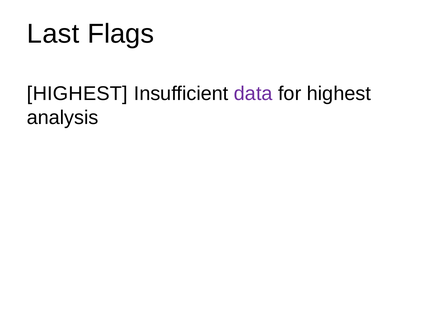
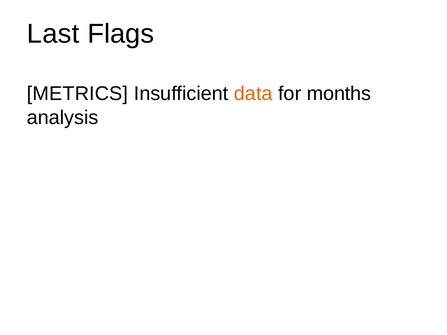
HIGHEST: HIGHEST -> METRICS (77, 94)
data colour: purple -> orange (253, 94)
for highest: highest -> months (339, 94)
